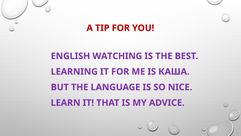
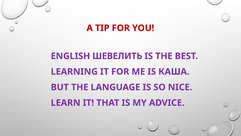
WATCHING: WATCHING -> ШЕВЕЛИТЬ (117, 56)
